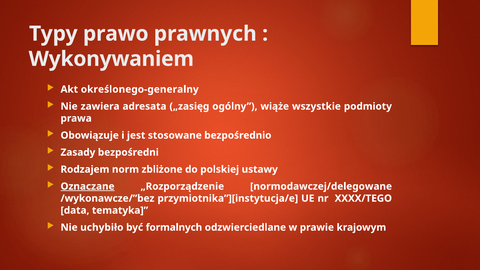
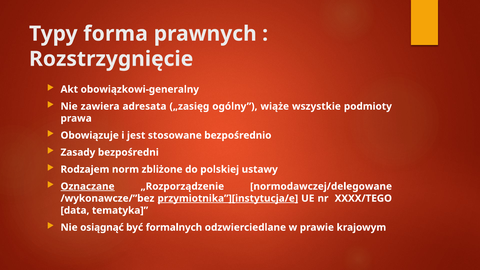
prawo: prawo -> forma (116, 34)
Wykonywaniem: Wykonywaniem -> Rozstrzygnięcie (111, 59)
określonego-generalny: określonego-generalny -> obowiązkowi-generalny (140, 89)
przymiotnika”][instytucja/e underline: none -> present (228, 198)
uchybiło: uchybiło -> osiągnąć (102, 227)
